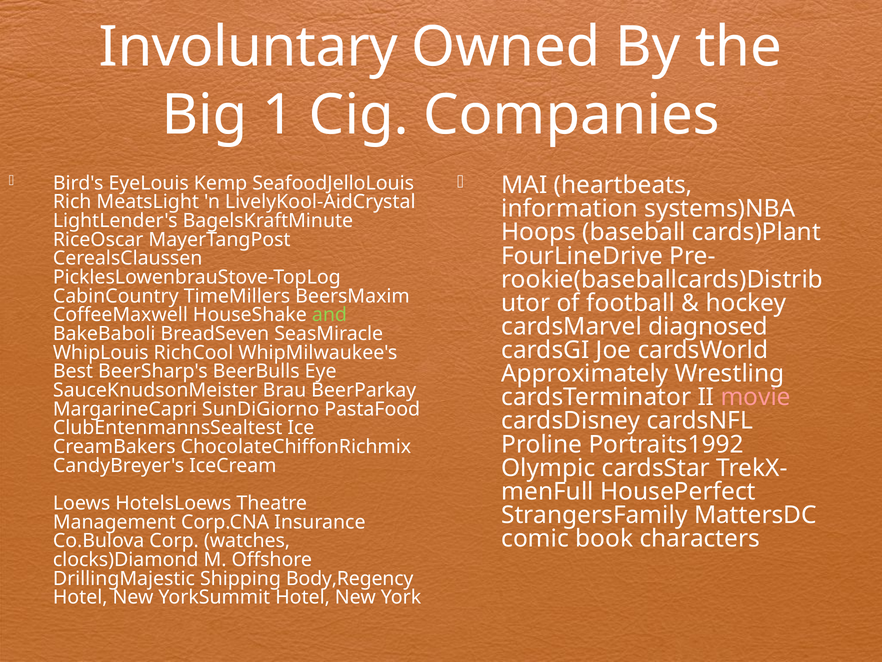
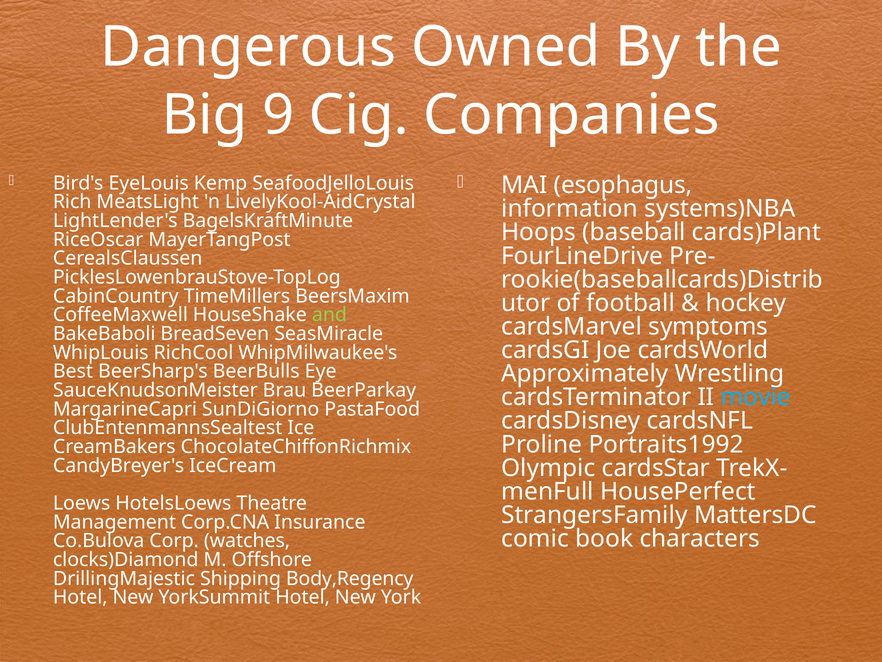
Involuntary: Involuntary -> Dangerous (248, 47)
1: 1 -> 9 (278, 115)
heartbeats: heartbeats -> esophagus (623, 185)
diagnosed: diagnosed -> symptoms (708, 326)
movie colour: pink -> light blue (756, 397)
